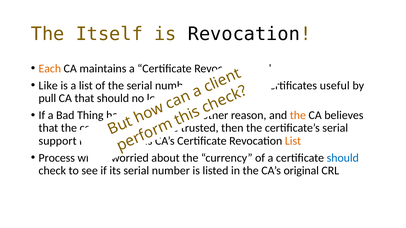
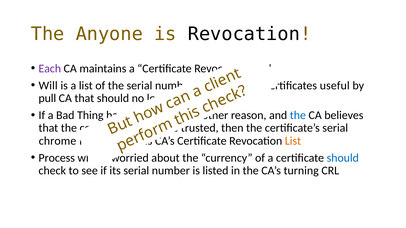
Itself: Itself -> Anyone (109, 34)
Each colour: orange -> purple (50, 69)
Like: Like -> Will (48, 86)
the colour: orange -> blue (298, 115)
support: support -> chrome (58, 141)
original: original -> turning (301, 171)
